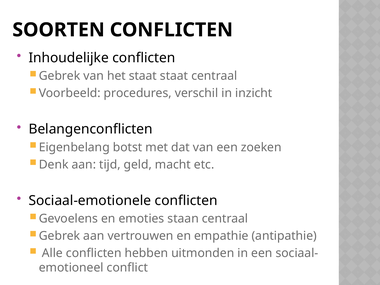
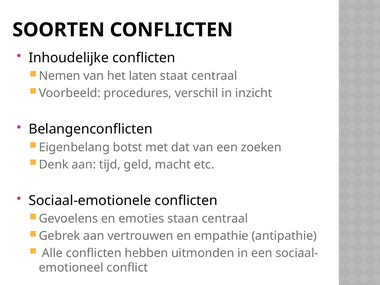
Gebrek: Gebrek -> Nemen (60, 76)
het staat: staat -> laten (143, 76)
